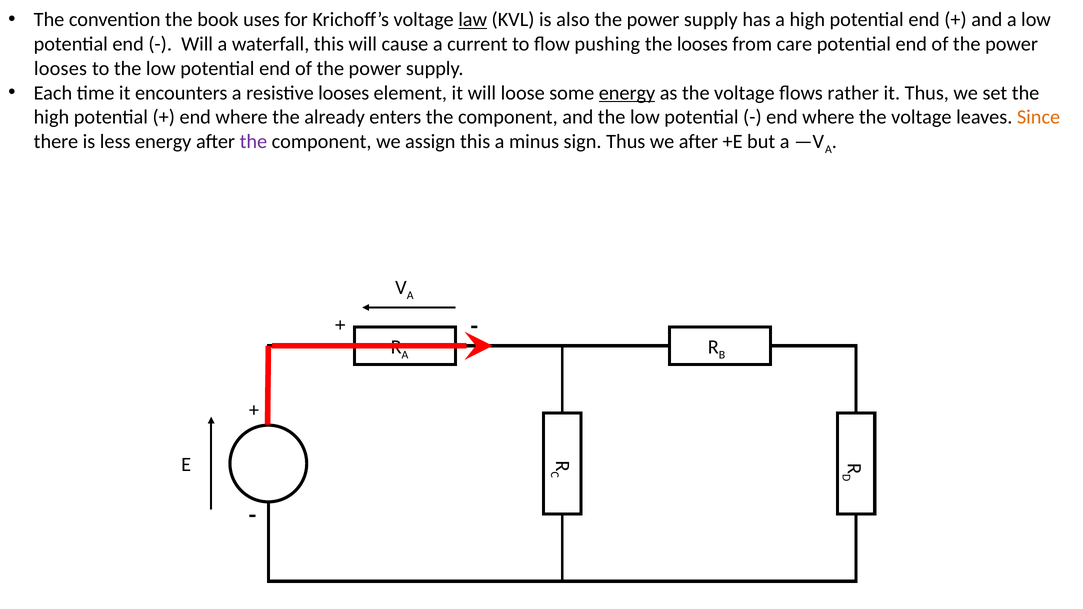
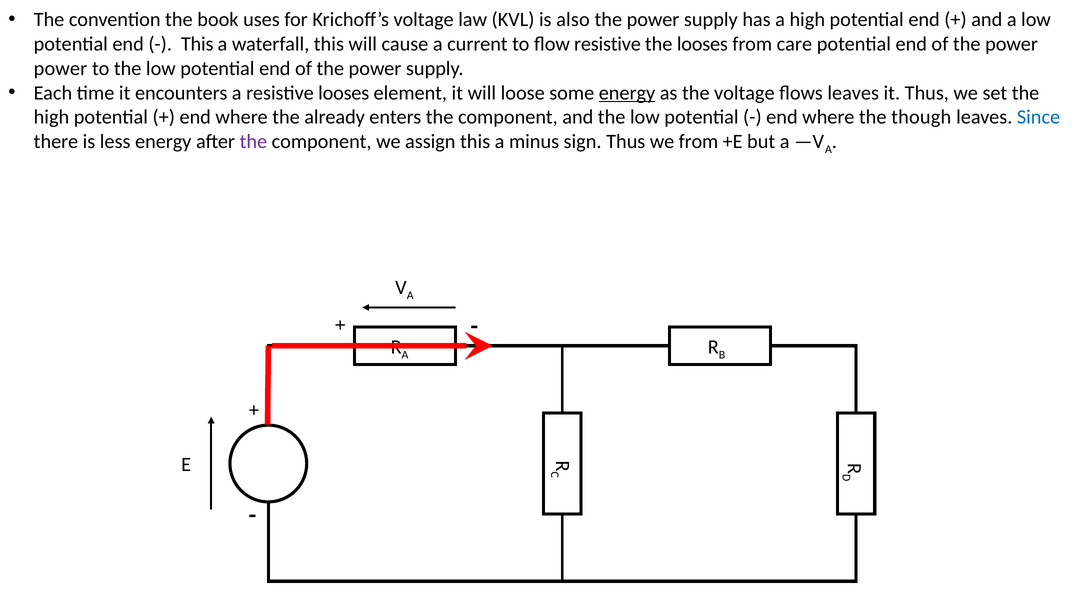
law underline: present -> none (473, 20)
Will: Will -> This (197, 44)
flow pushing: pushing -> resistive (607, 44)
looses: looses -> power (61, 68)
flows rather: rather -> leaves (853, 93)
where the voltage: voltage -> though (921, 117)
Since colour: orange -> blue (1039, 117)
we after: after -> from (699, 142)
